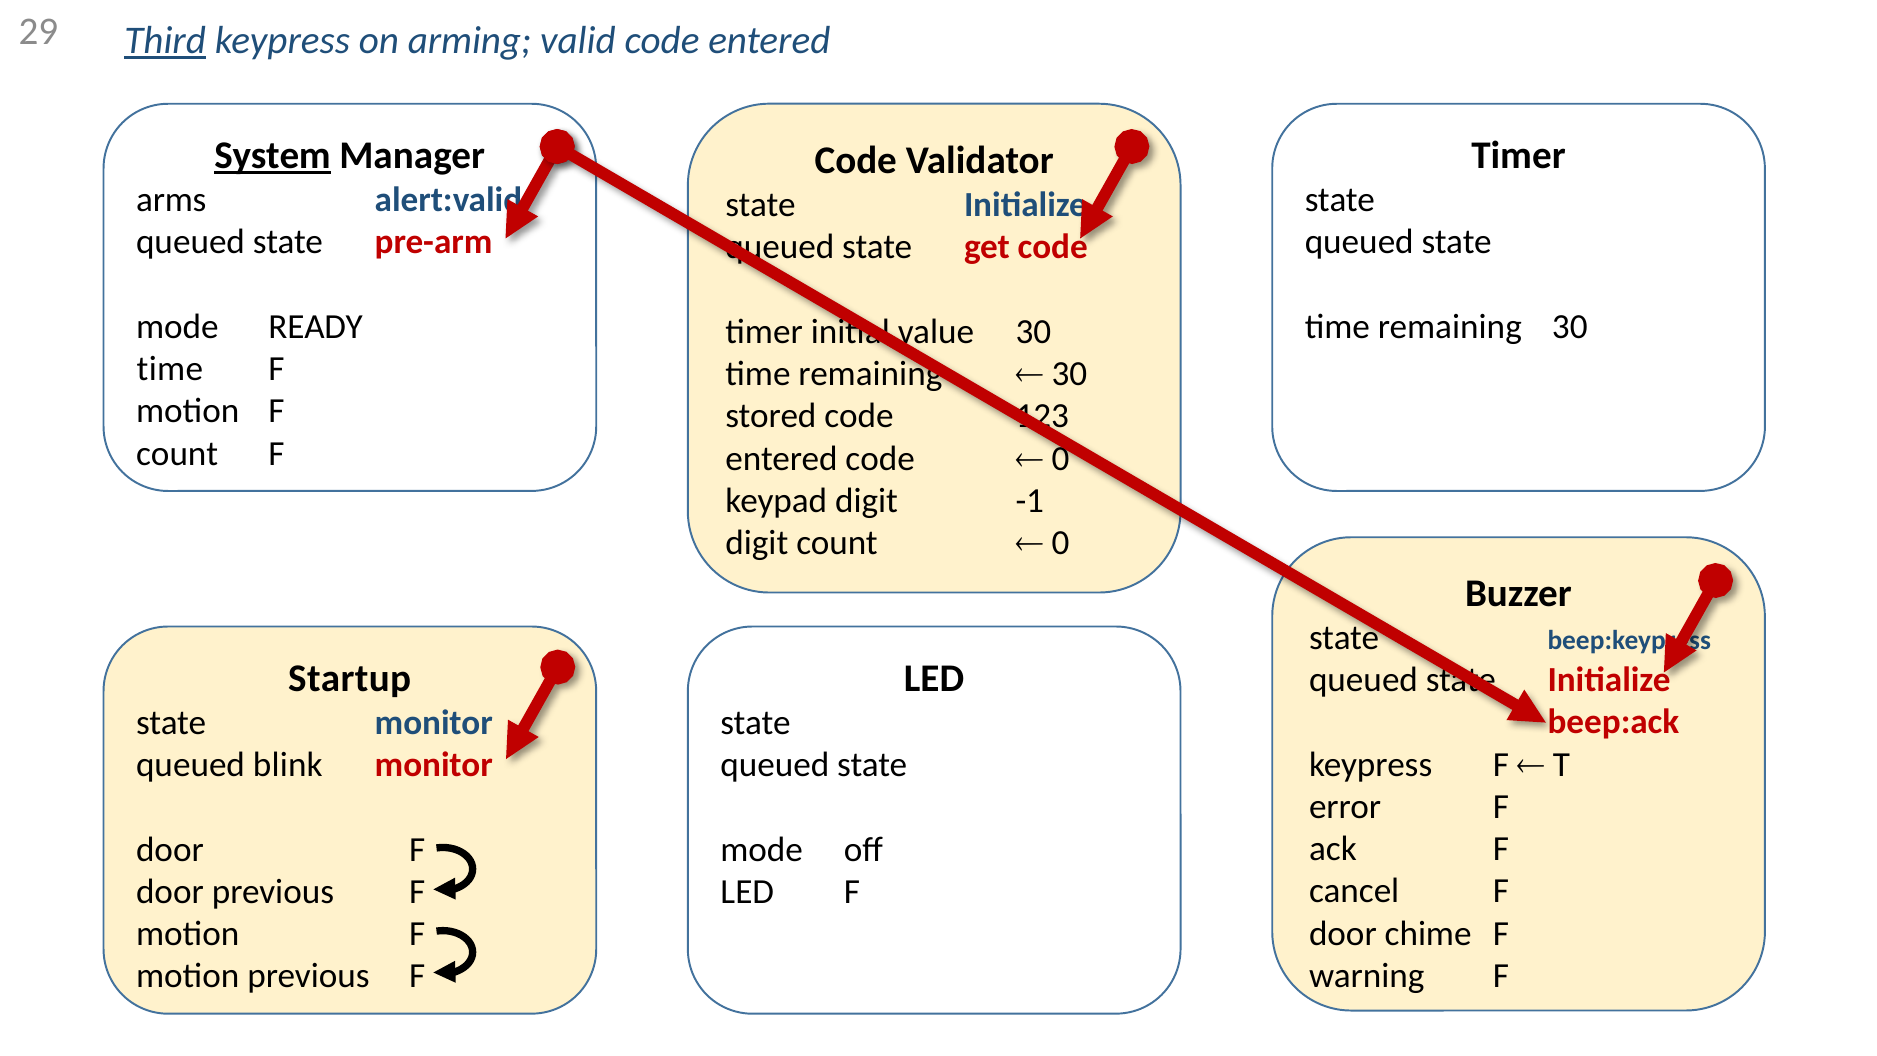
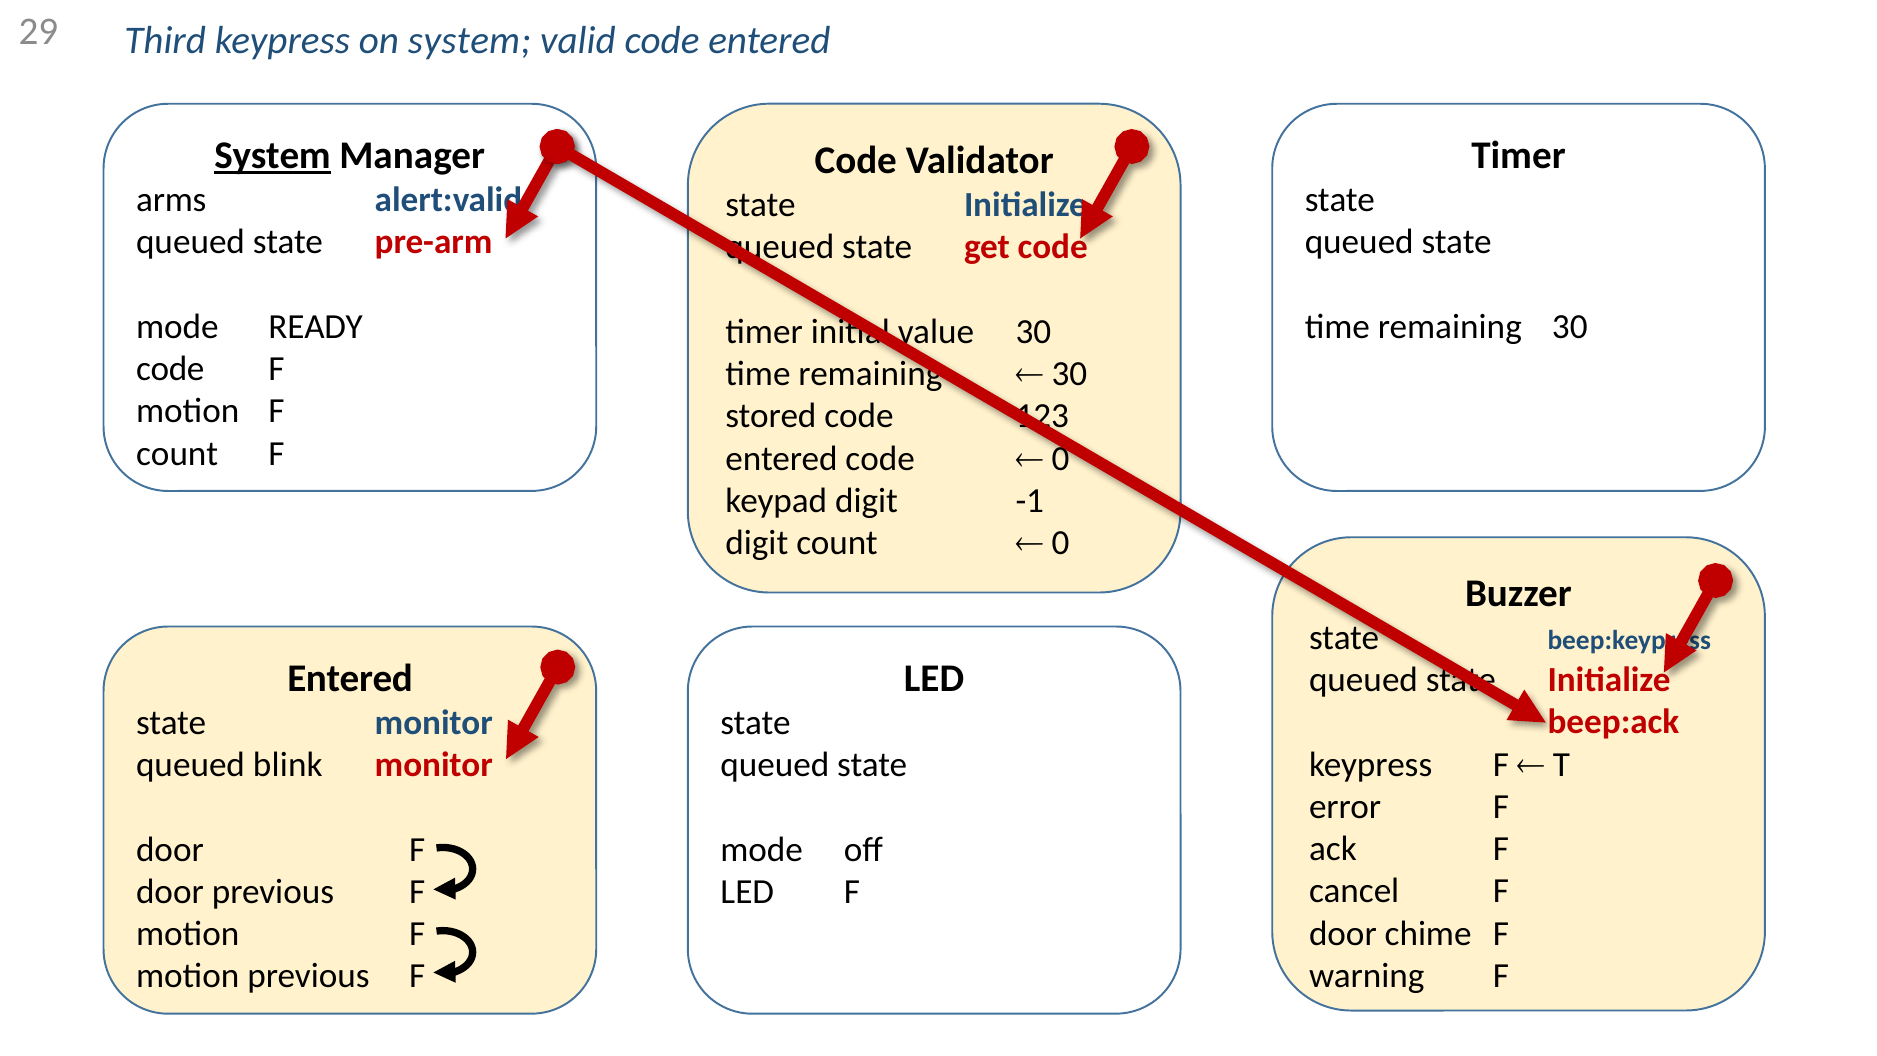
Third underline: present -> none (165, 41)
on arming: arming -> system (469, 41)
time: time -> code (170, 369)
Startup: Startup -> Entered (350, 678)
